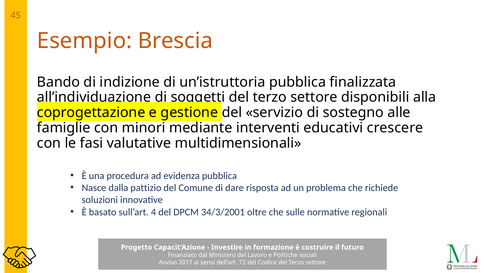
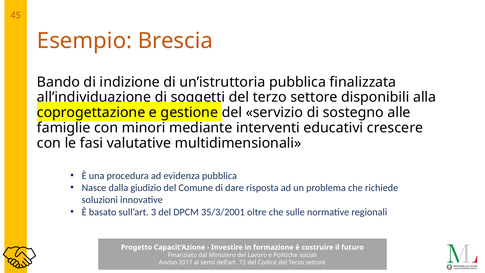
pattizio: pattizio -> giudizio (146, 188)
4: 4 -> 3 (154, 212)
34/3/2001: 34/3/2001 -> 35/3/2001 (223, 212)
